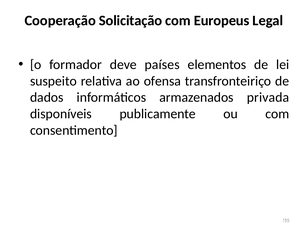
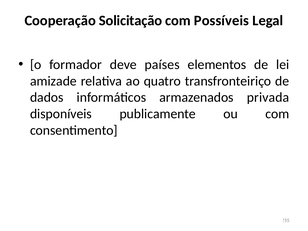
Europeus: Europeus -> Possíveis (221, 21)
suspeito: suspeito -> amizade (53, 81)
ofensa: ofensa -> quatro (162, 81)
